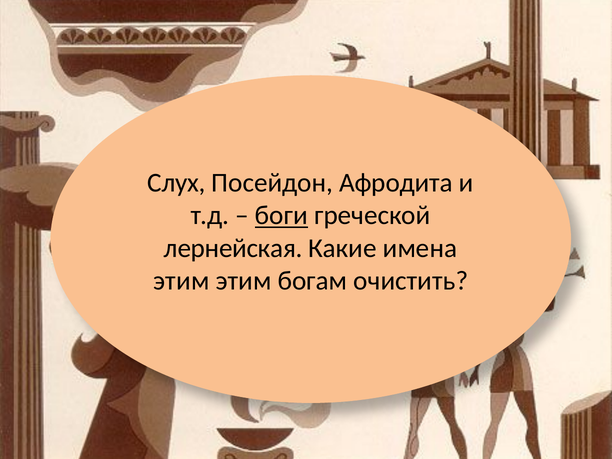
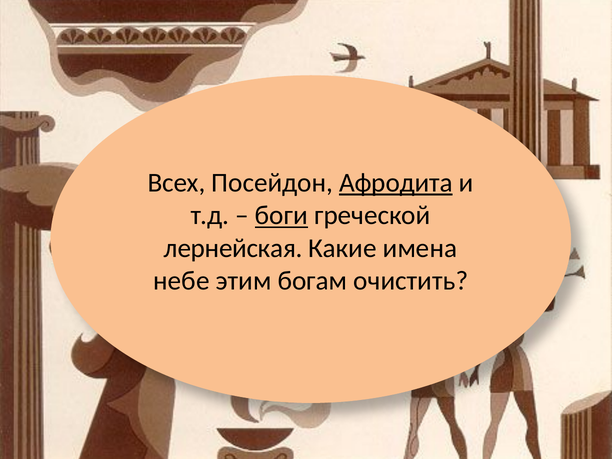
Слух: Слух -> Всех (176, 183)
Афродита underline: none -> present (396, 183)
этим: этим -> небе (181, 281)
